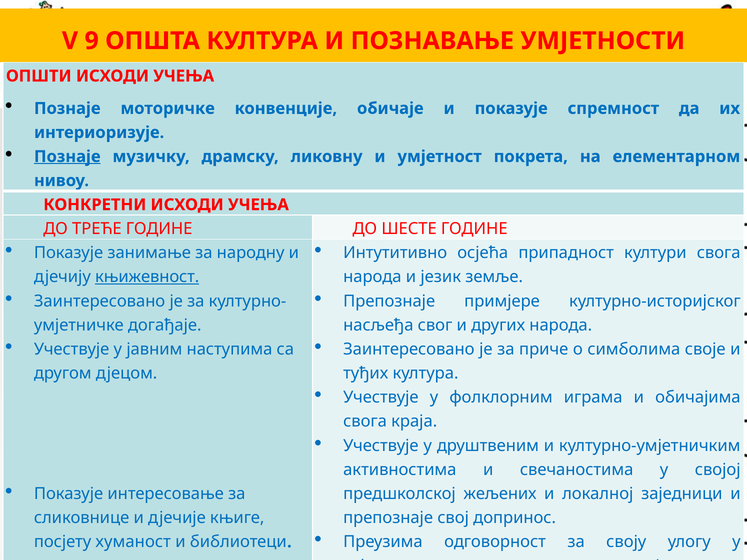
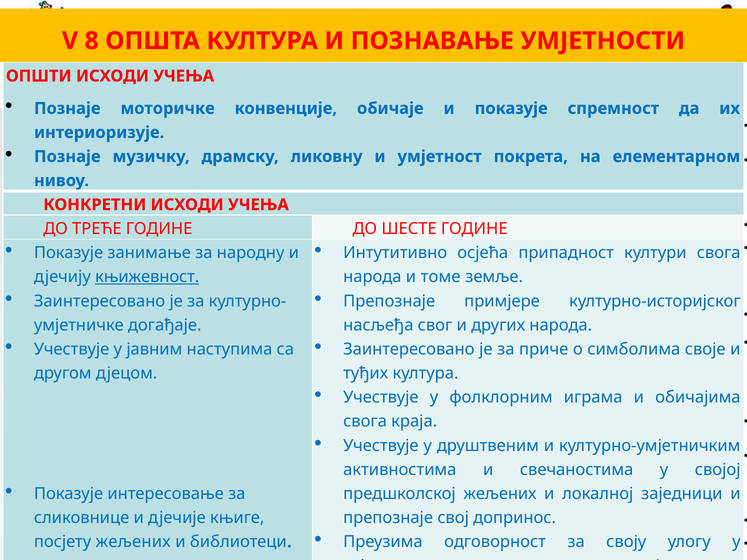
9: 9 -> 8 (92, 41)
Познаје underline: present -> none (67, 157)
језик: језик -> томе (441, 277)
посјету хуманост: хуманост -> жељених (133, 542)
